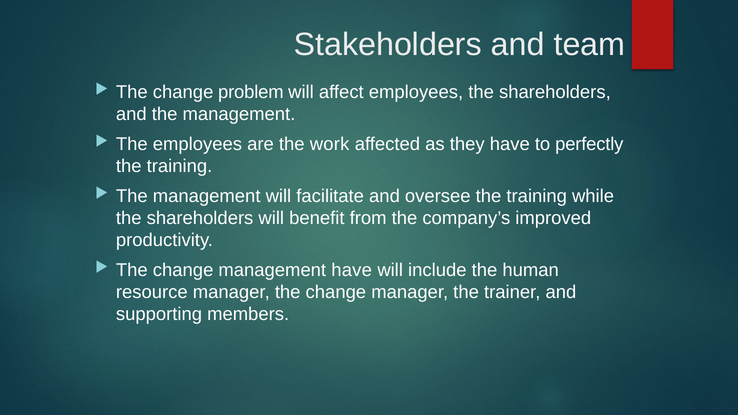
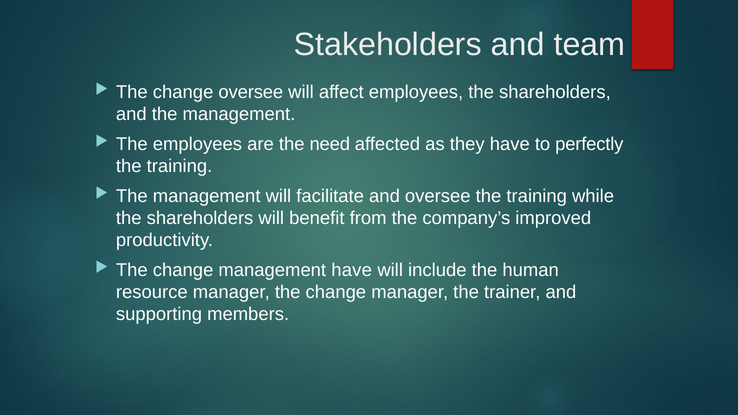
change problem: problem -> oversee (251, 92)
work: work -> need (330, 144)
